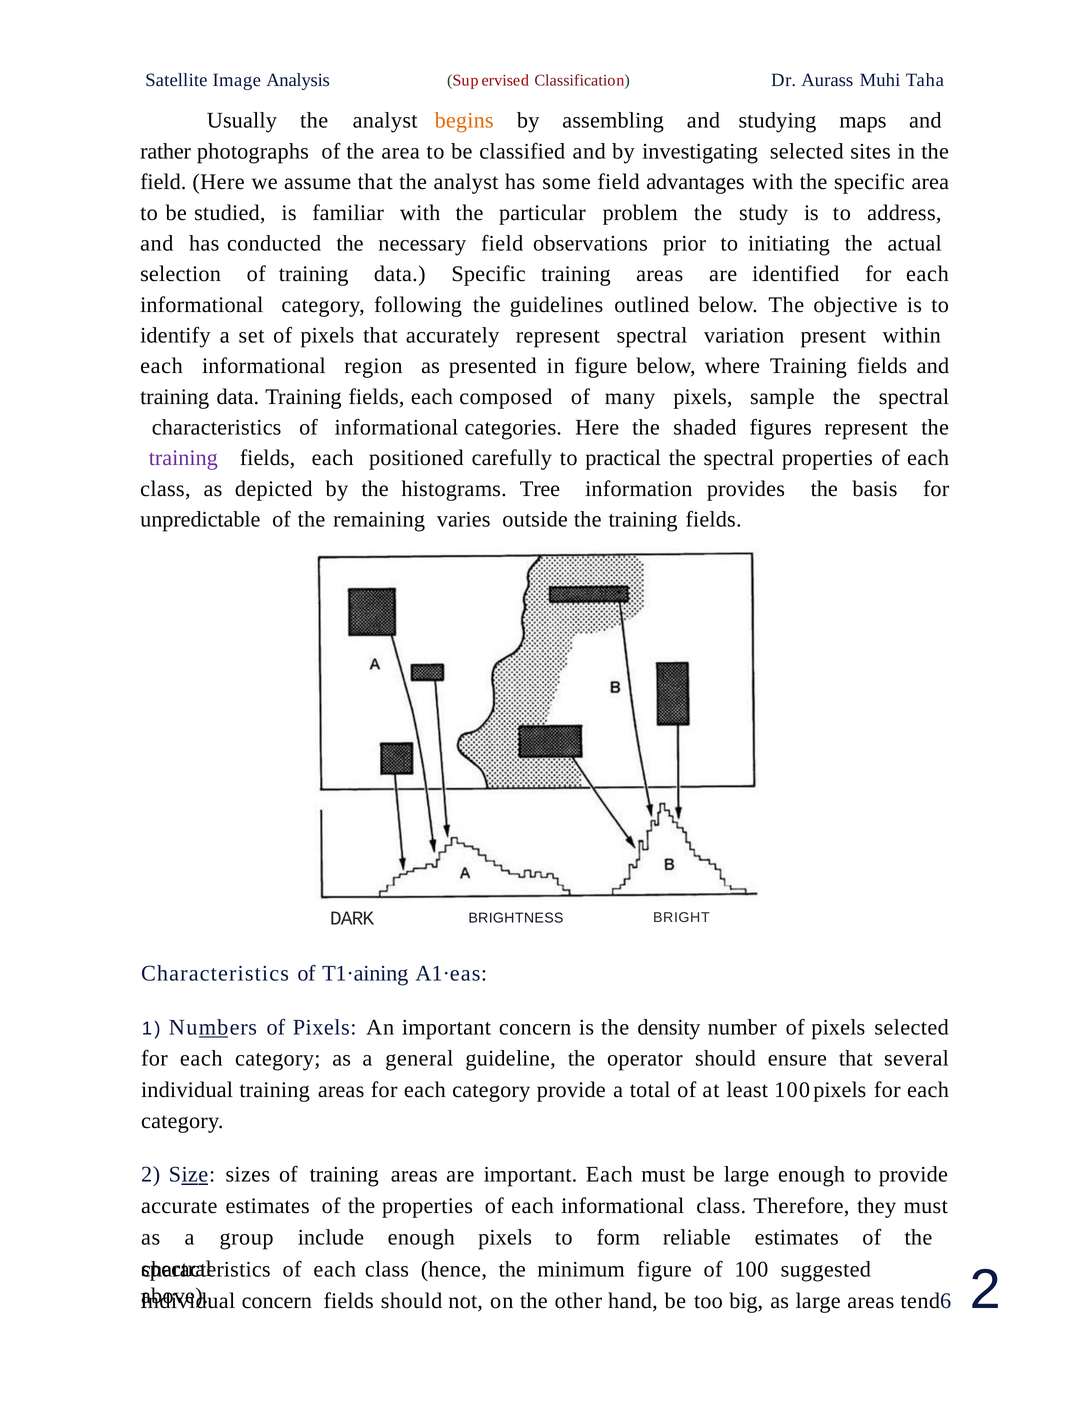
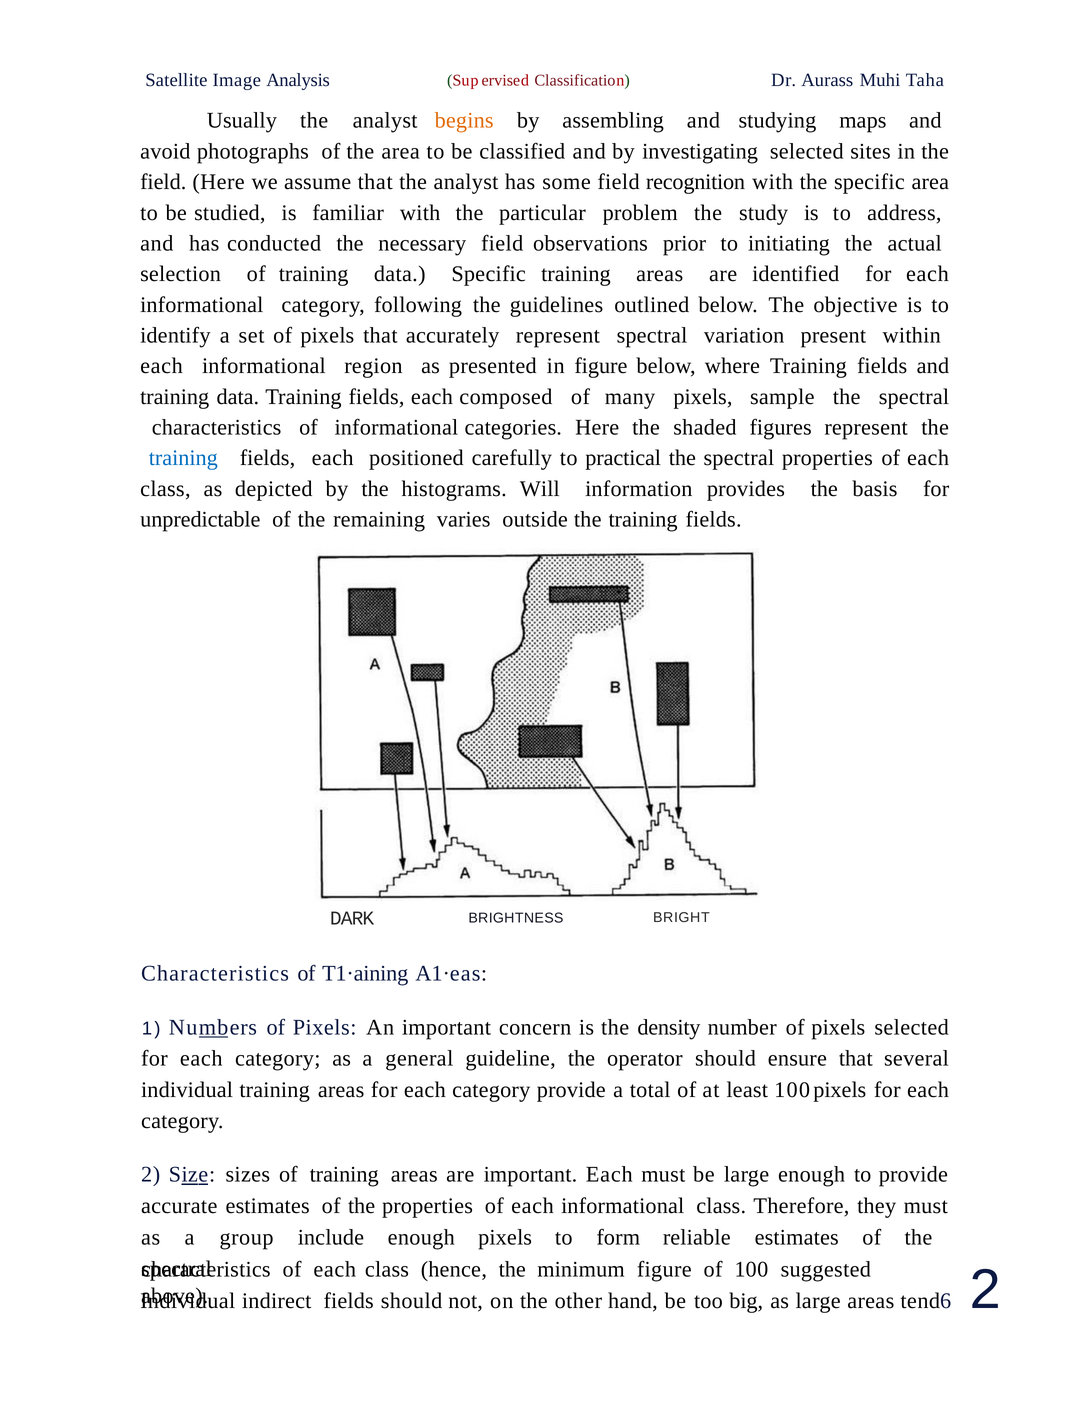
rather: rather -> avoid (165, 151)
advantages: advantages -> recognition (696, 182)
training colour: purple -> blue (183, 458)
Tree: Tree -> Will (540, 489)
concern: concern -> indirect (277, 1301)
